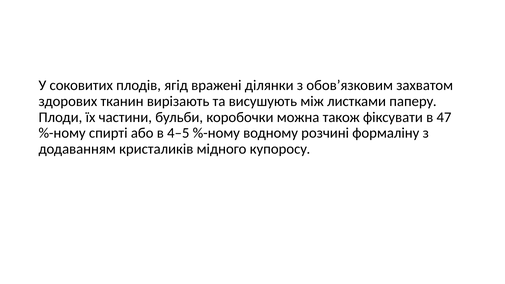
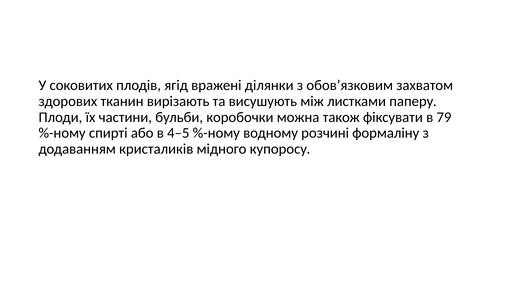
47: 47 -> 79 (444, 117)
